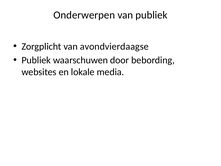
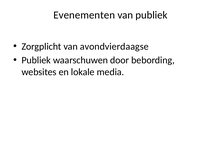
Onderwerpen: Onderwerpen -> Evenementen (84, 15)
